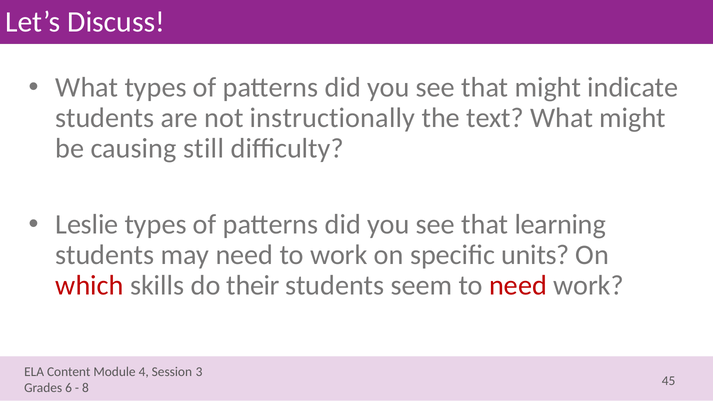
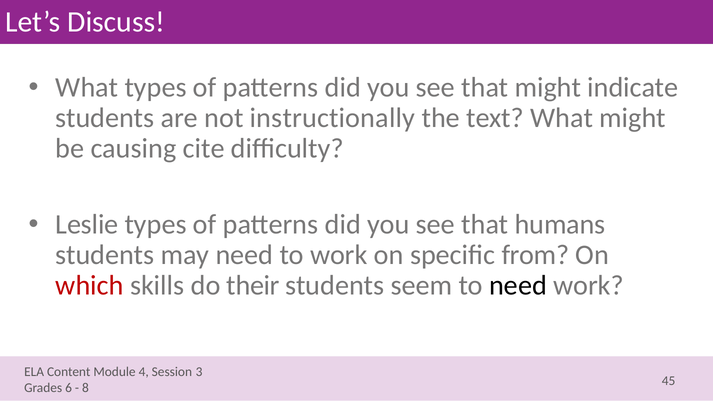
still: still -> cite (204, 148)
learning: learning -> humans (560, 224)
units: units -> from (535, 255)
need colour: red -> black (518, 285)
